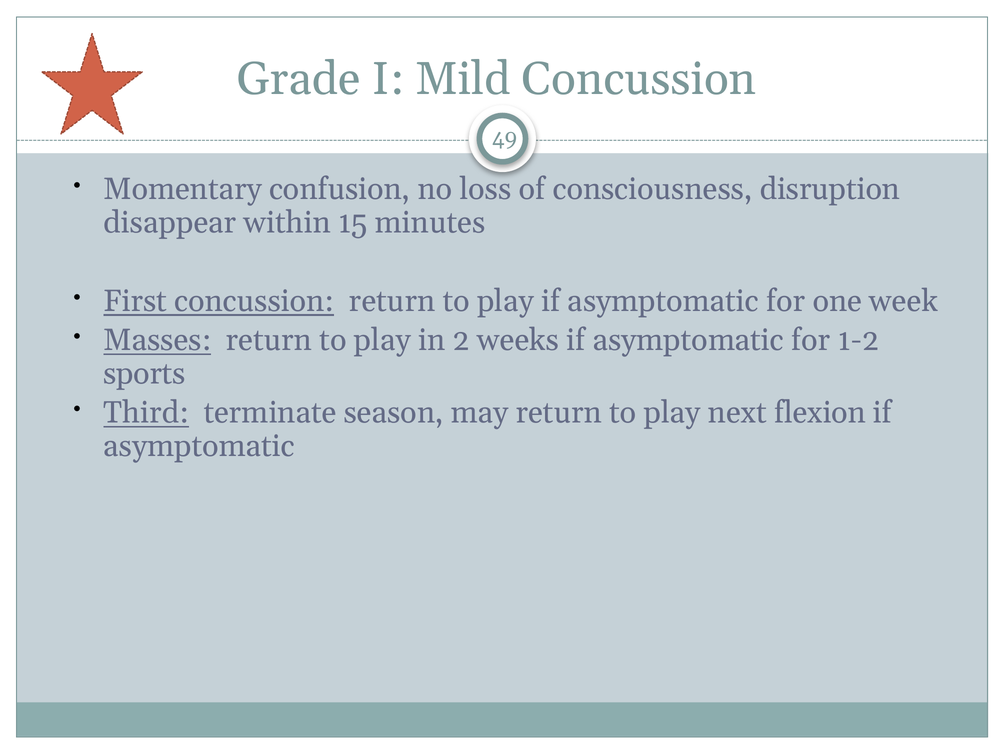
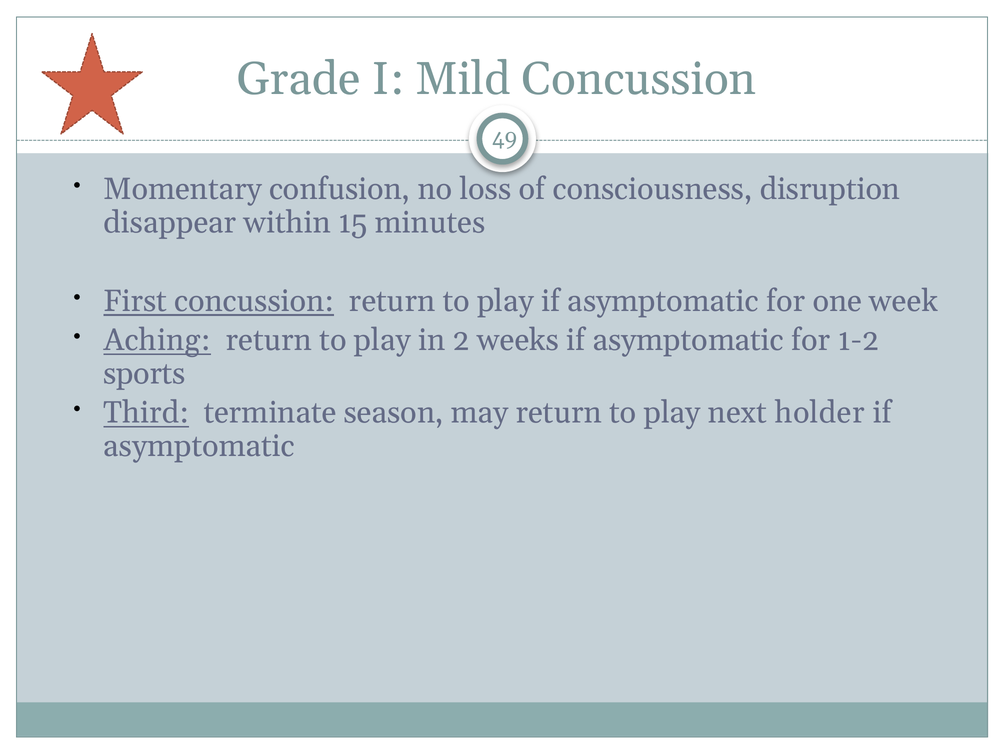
Masses: Masses -> Aching (157, 340)
flexion: flexion -> holder (820, 413)
